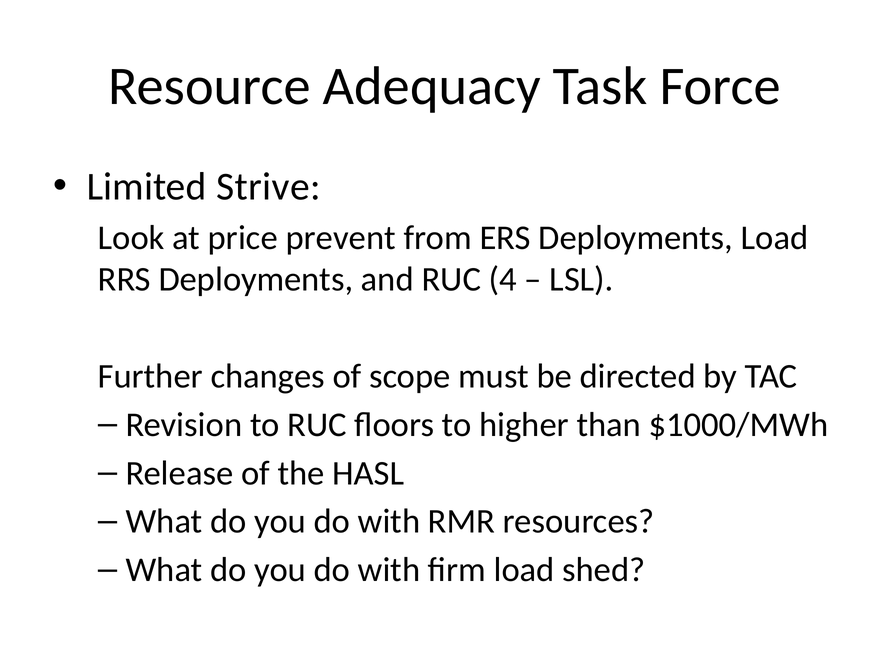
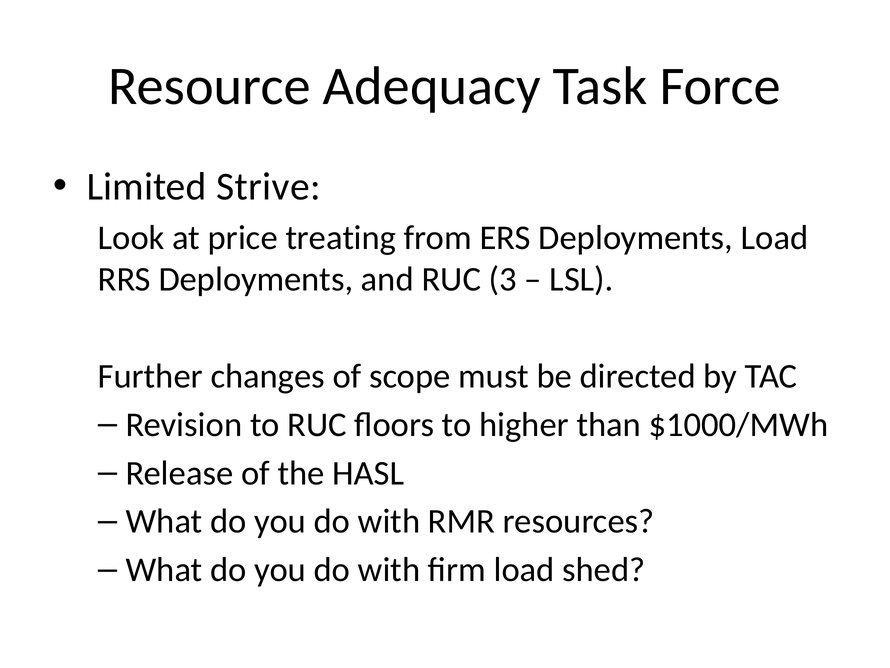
prevent: prevent -> treating (341, 238)
4: 4 -> 3 (503, 279)
